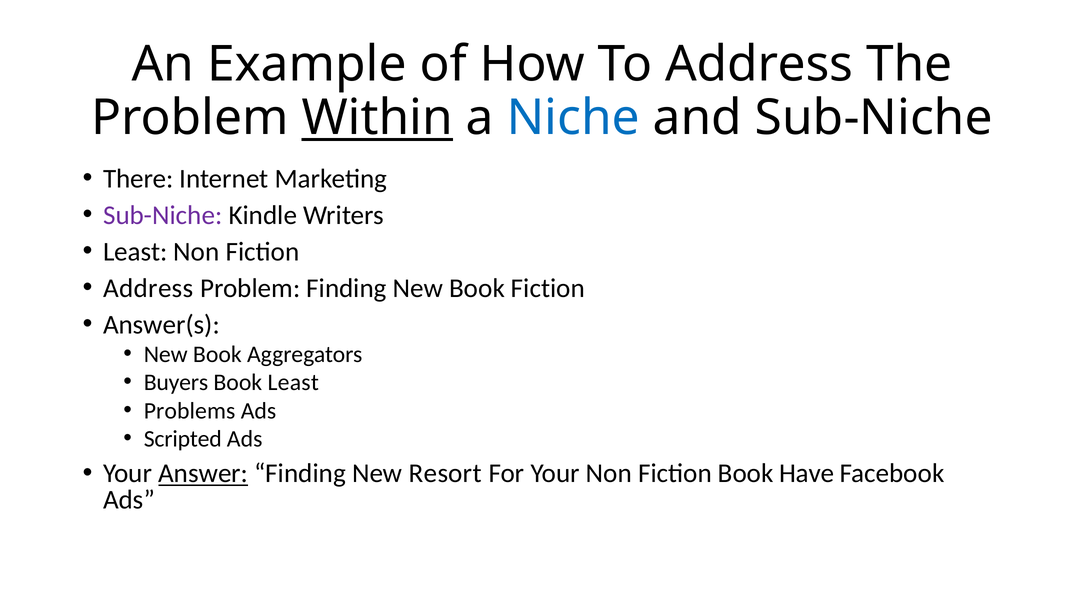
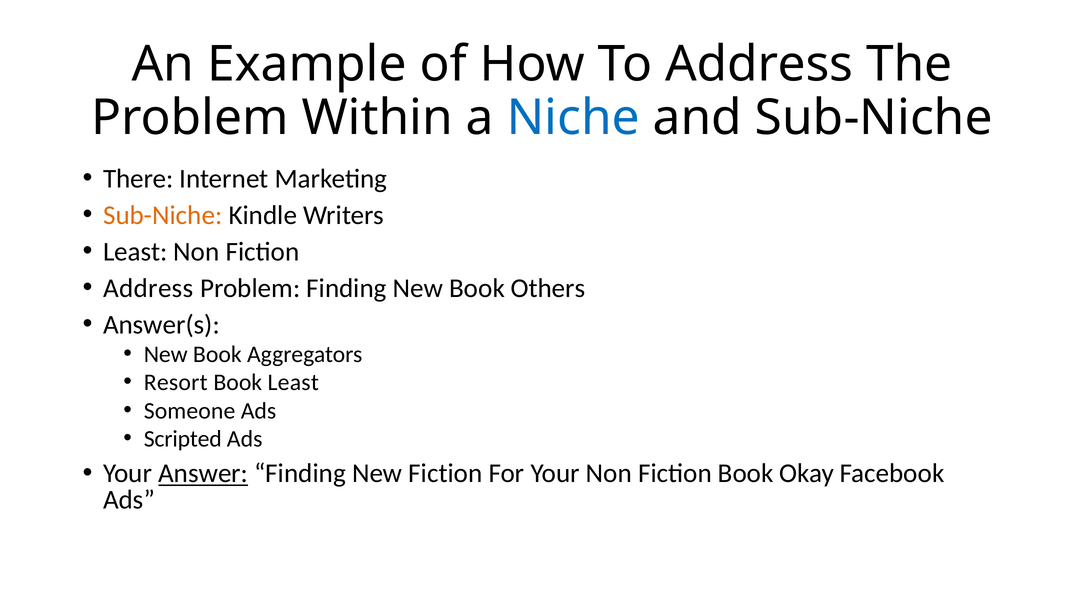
Within underline: present -> none (377, 118)
Sub-Niche colour: purple -> orange (163, 215)
Book Fiction: Fiction -> Others (548, 288)
Buyers: Buyers -> Resort (176, 383)
Problems: Problems -> Someone (190, 411)
New Resort: Resort -> Fiction (445, 474)
Have: Have -> Okay (807, 474)
